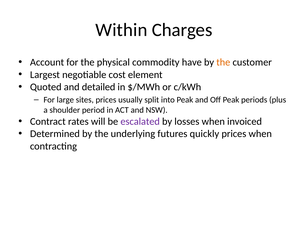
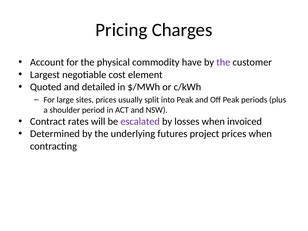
Within: Within -> Pricing (121, 30)
the colour: orange -> purple (223, 62)
quickly: quickly -> project (204, 134)
